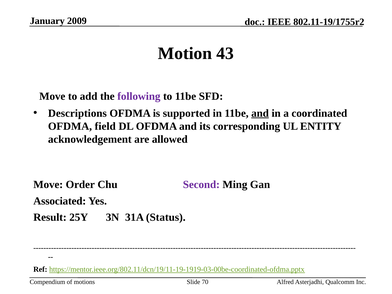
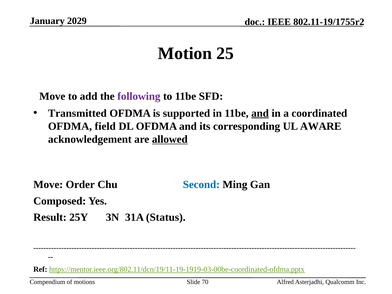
2009: 2009 -> 2029 (77, 21)
43: 43 -> 25 (225, 53)
Descriptions: Descriptions -> Transmitted (77, 113)
ENTITY: ENTITY -> AWARE (321, 126)
allowed underline: none -> present (170, 139)
Second colour: purple -> blue (201, 185)
Associated: Associated -> Composed (60, 201)
